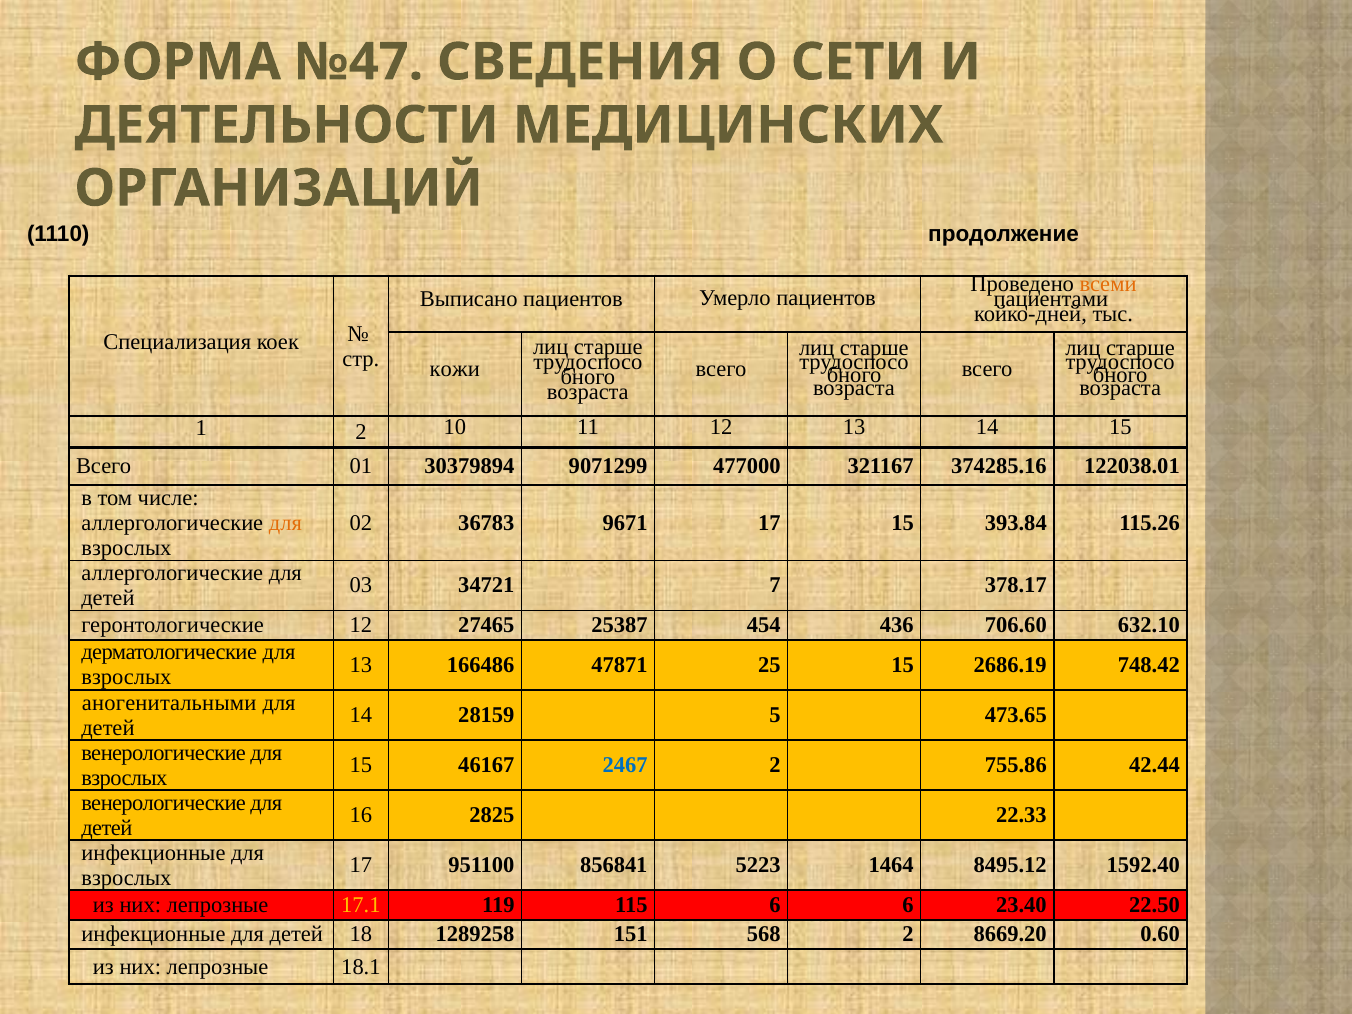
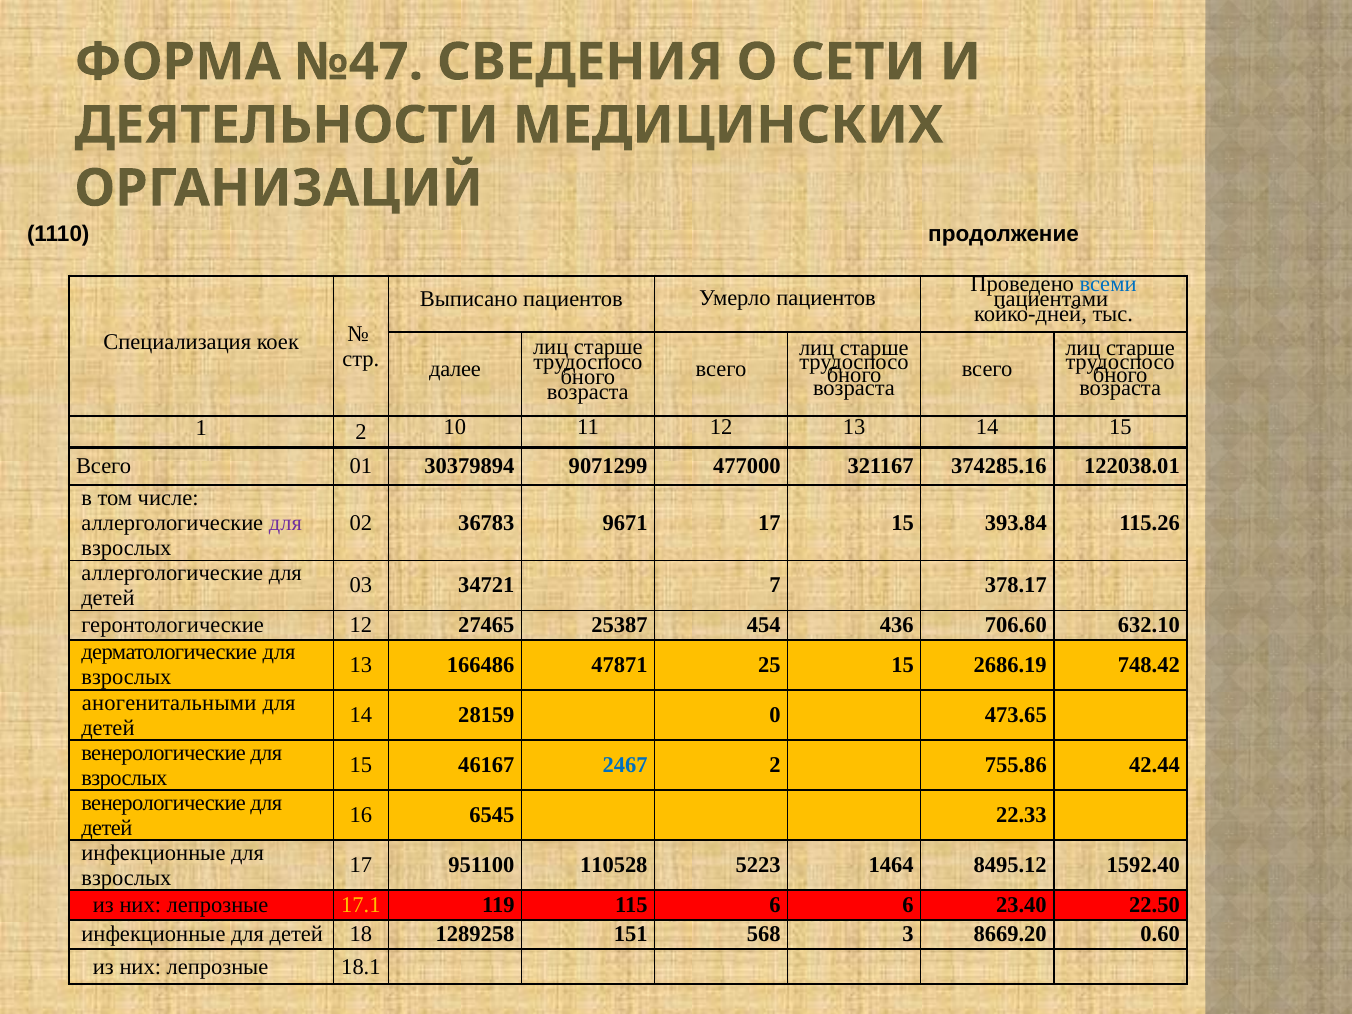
всеми colour: orange -> blue (1108, 284)
кожи: кожи -> далее (455, 369)
для colour: orange -> purple (285, 523)
5: 5 -> 0 (775, 715)
2825: 2825 -> 6545 (492, 815)
856841: 856841 -> 110528 (614, 865)
568 2: 2 -> 3 (908, 935)
